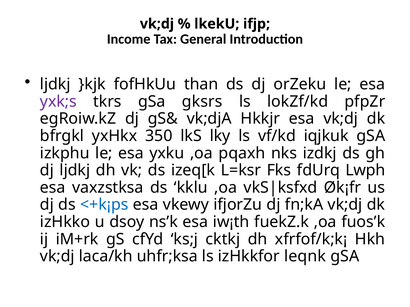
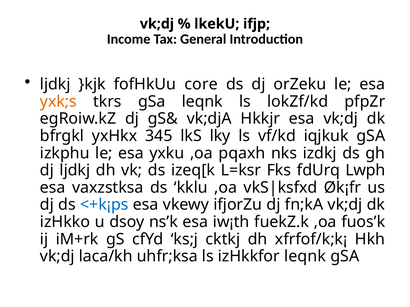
than: than -> core (201, 84)
yxk;s colour: purple -> orange (58, 102)
gSa gksrs: gksrs -> leqnk (202, 102)
350: 350 -> 345 (159, 136)
